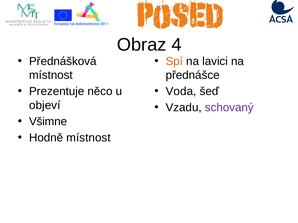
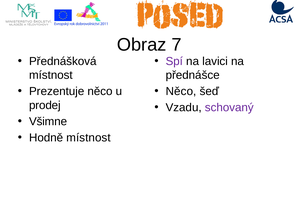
4: 4 -> 7 (177, 45)
Spí colour: orange -> purple (174, 61)
Voda: Voda -> Něco (181, 92)
objeví: objeví -> prodej (45, 105)
